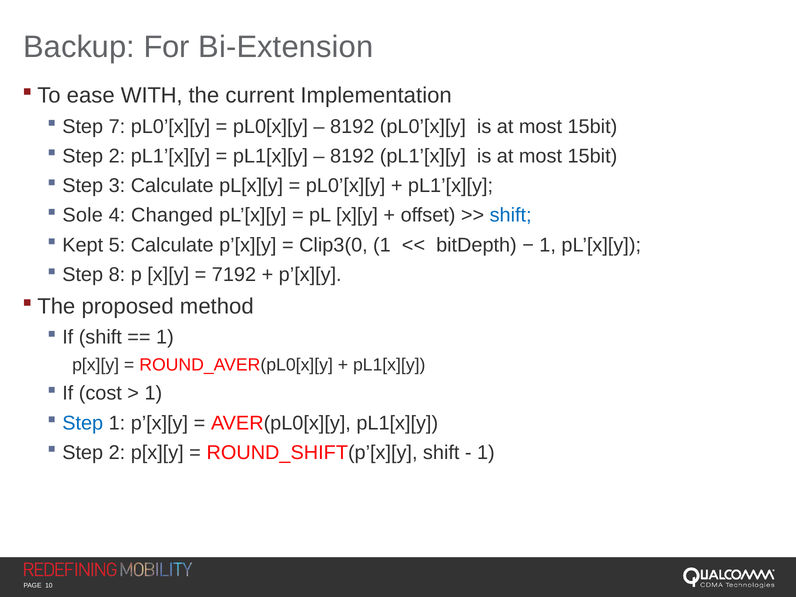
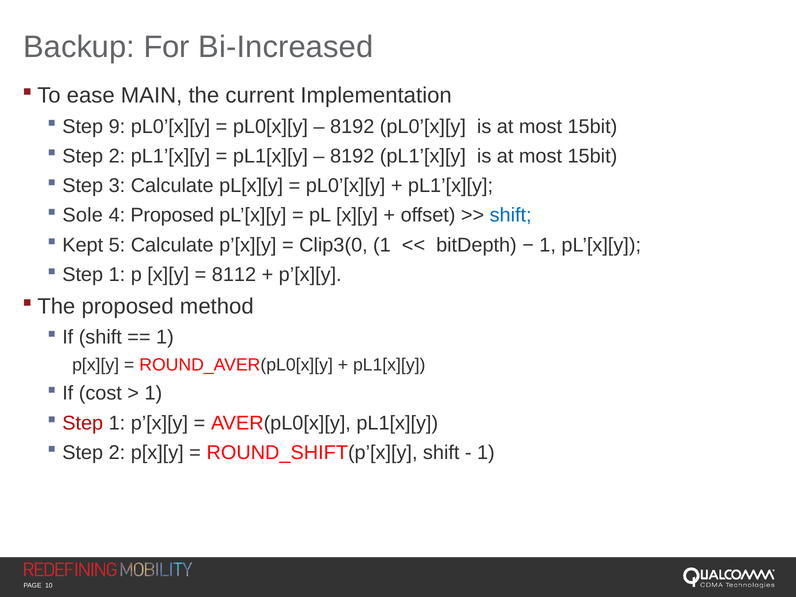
Bi-Extension: Bi-Extension -> Bi-Increased (286, 47)
WITH: WITH -> MAIN (152, 96)
7: 7 -> 9 (117, 126)
4 Changed: Changed -> Proposed (172, 215)
8: 8 -> 1 (117, 275)
7192: 7192 -> 8112 (234, 275)
Step colour: blue -> red (83, 423)
